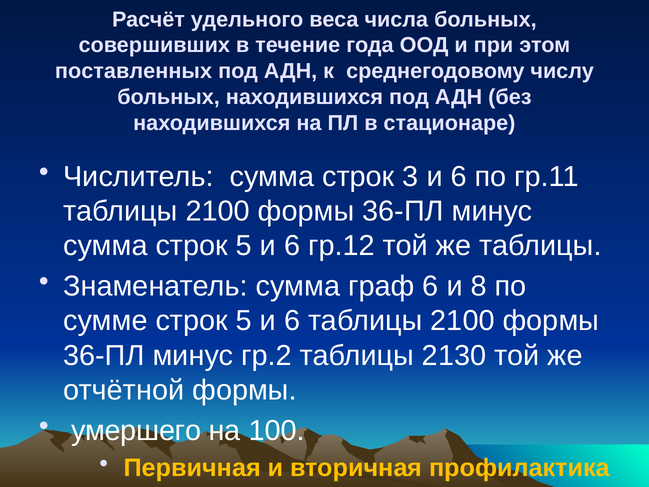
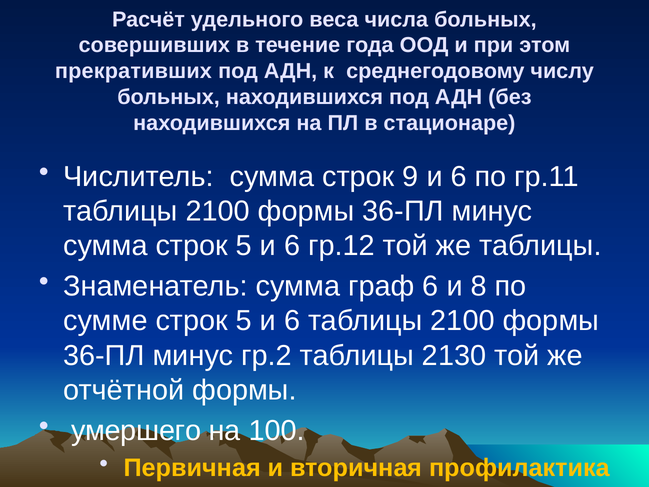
поставленных: поставленных -> прекративших (133, 71)
3: 3 -> 9 (410, 177)
